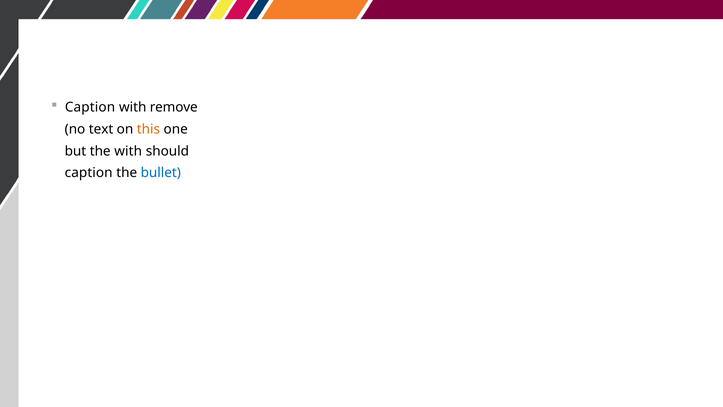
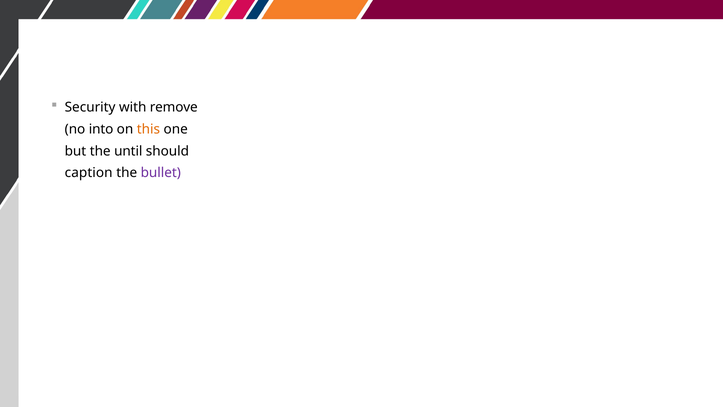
Caption: Caption -> Security (90, 107)
text: text -> into (101, 129)
the with: with -> until (128, 151)
bullet colour: blue -> purple (161, 173)
